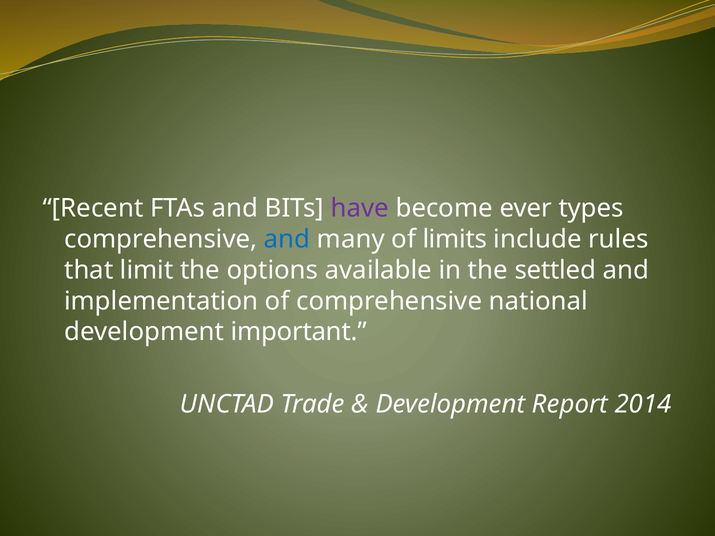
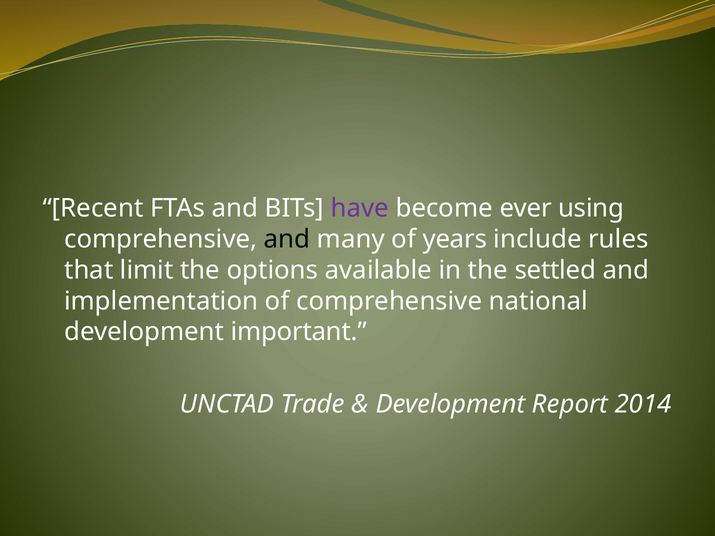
types: types -> using (591, 208)
and colour: blue -> black (287, 239)
limits: limits -> years (455, 239)
